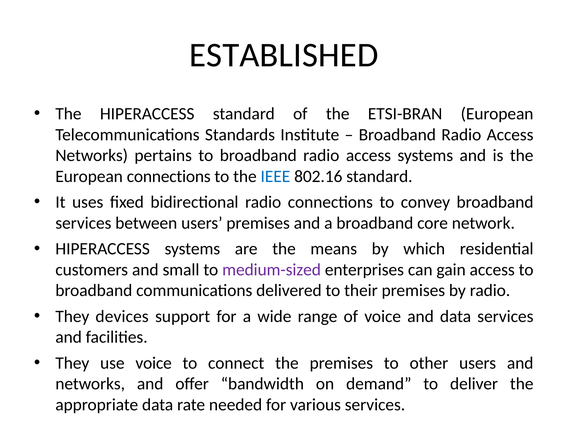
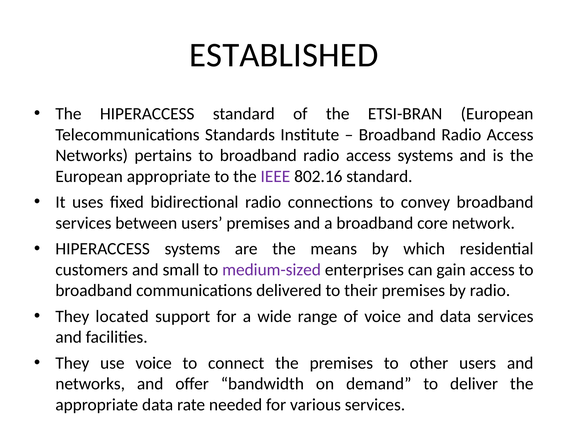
European connections: connections -> appropriate (169, 176)
IEEE colour: blue -> purple (275, 176)
devices: devices -> located (122, 316)
